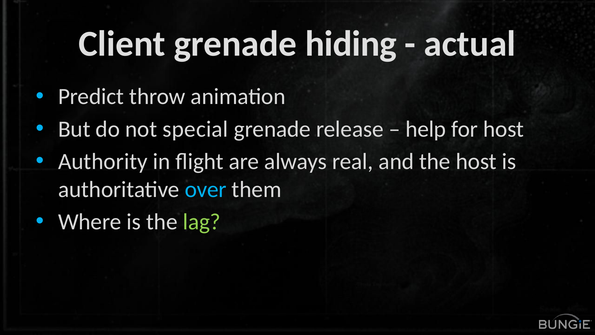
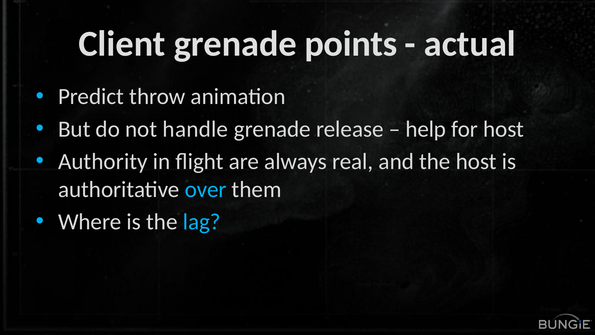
hiding: hiding -> points (351, 44)
special: special -> handle (195, 129)
lag colour: light green -> light blue (202, 222)
